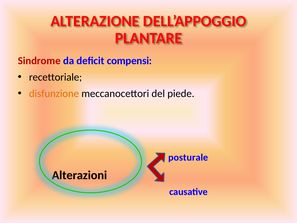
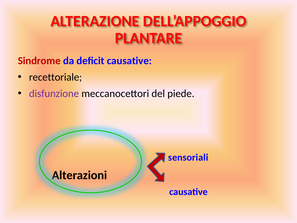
deficit compensi: compensi -> causative (129, 61)
disfunzione colour: orange -> purple (54, 93)
posturale: posturale -> sensoriali (188, 157)
